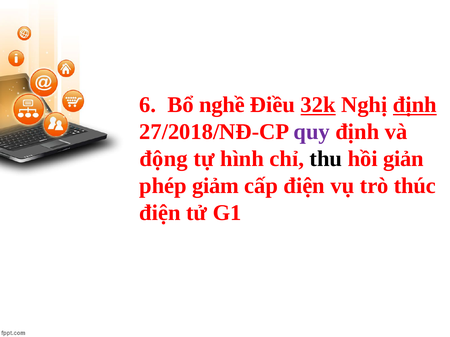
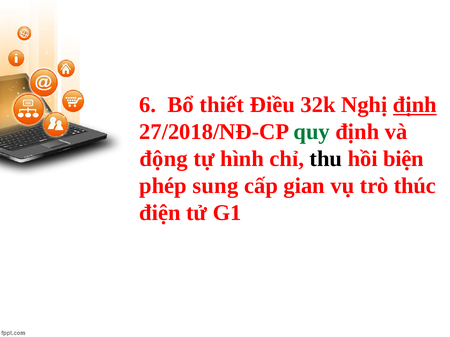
nghề: nghề -> thiết (222, 105)
32k underline: present -> none (318, 105)
quy colour: purple -> green (312, 132)
giản: giản -> biện (403, 159)
giảm: giảm -> sung (215, 186)
cấp điện: điện -> gian (304, 186)
